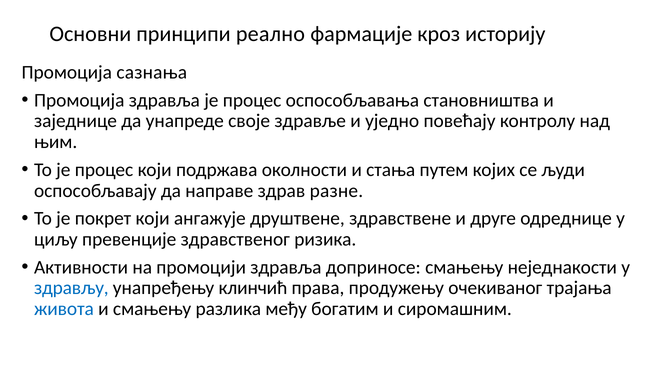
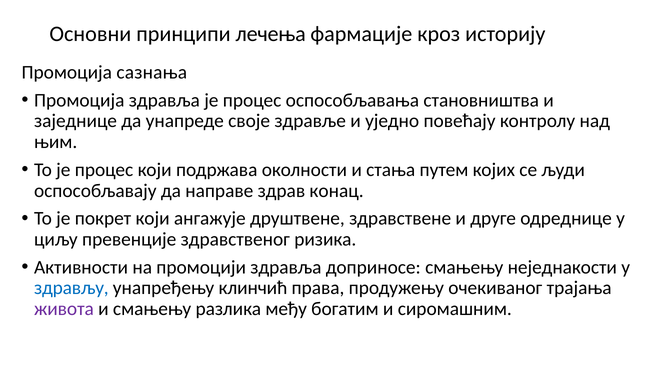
реално: реално -> лечења (271, 34)
разне: разне -> конац (337, 191)
живота colour: blue -> purple (64, 309)
